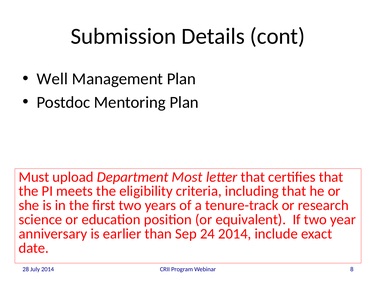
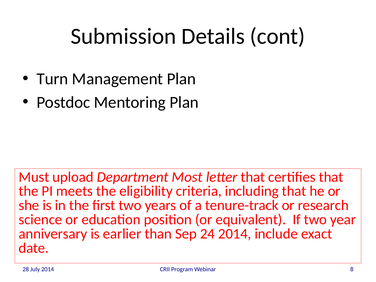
Well: Well -> Turn (52, 79)
